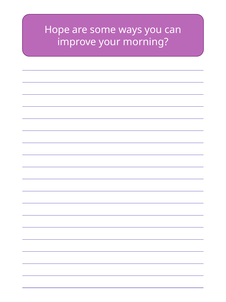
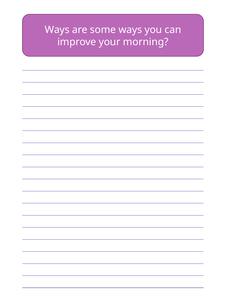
Hope: Hope -> Ways (57, 30)
